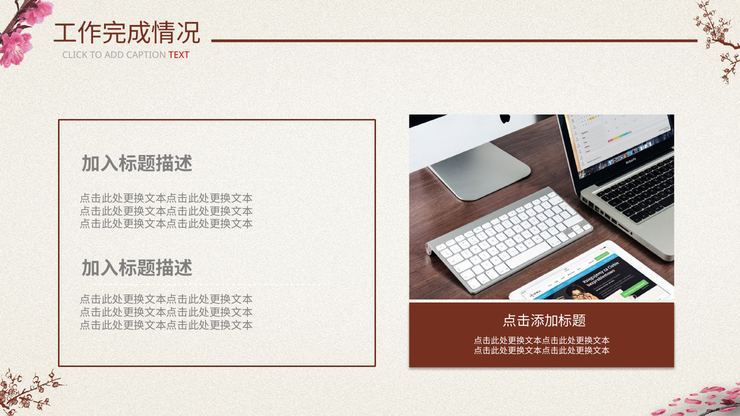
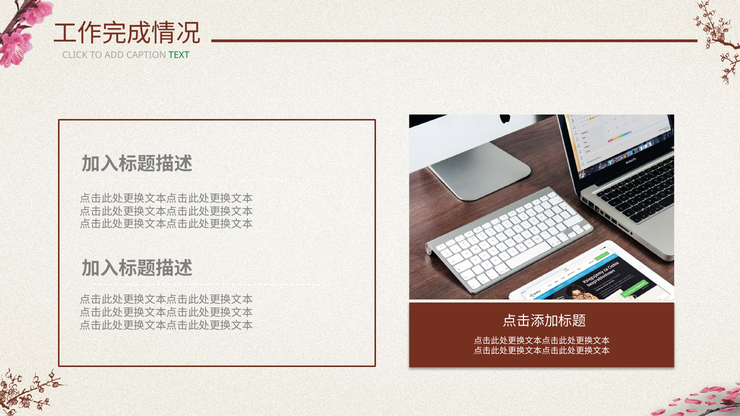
TEXT colour: red -> green (179, 55)
